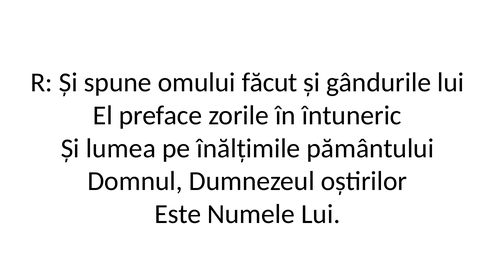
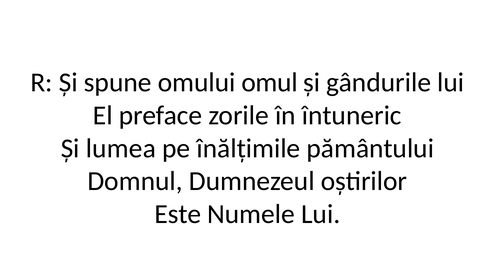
făcut: făcut -> omul (270, 83)
